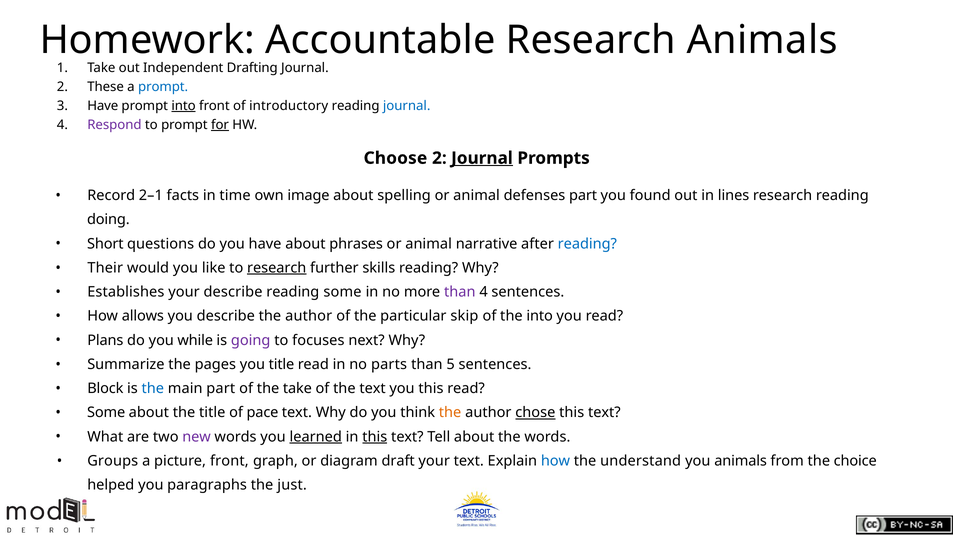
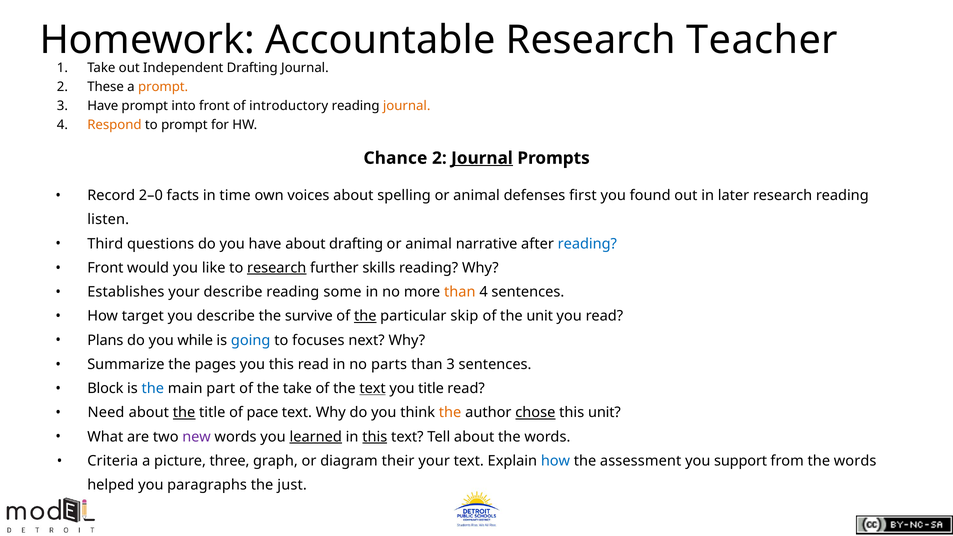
Research Animals: Animals -> Teacher (762, 40)
prompt colour: blue -> orange (163, 87)
into underline: present -> none (184, 106)
journal colour: blue -> orange (407, 106)
Respond colour: purple -> orange (114, 125)
for underline: present -> none (220, 125)
Choose: Choose -> Chance (395, 158)
2–1: 2–1 -> 2–0 (151, 196)
image: image -> voices (308, 196)
defenses part: part -> first (583, 196)
lines: lines -> later (733, 196)
doing: doing -> listen (108, 220)
Short: Short -> Third (105, 244)
about phrases: phrases -> drafting (356, 244)
Their: Their -> Front (105, 268)
than colour: purple -> orange (460, 292)
allows: allows -> target (143, 316)
describe the author: author -> survive (309, 316)
the underline: none -> present (365, 316)
the into: into -> unit (540, 316)
going colour: purple -> blue (251, 340)
you title: title -> this (281, 364)
than 5: 5 -> 3 (451, 364)
text underline: none -> present (373, 389)
you this: this -> title (431, 389)
Some: Some -> Need (106, 413)
the underline: none -> present (184, 413)
text: text -> unit (604, 413)
Groups: Groups -> Criteria (113, 461)
picture front: front -> three (230, 461)
draft: draft -> their (398, 461)
understand: understand -> assessment (641, 461)
you animals: animals -> support (741, 461)
from the choice: choice -> words (855, 461)
